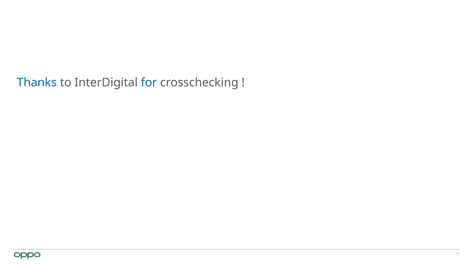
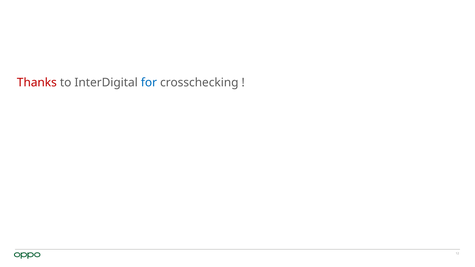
Thanks colour: blue -> red (37, 83)
